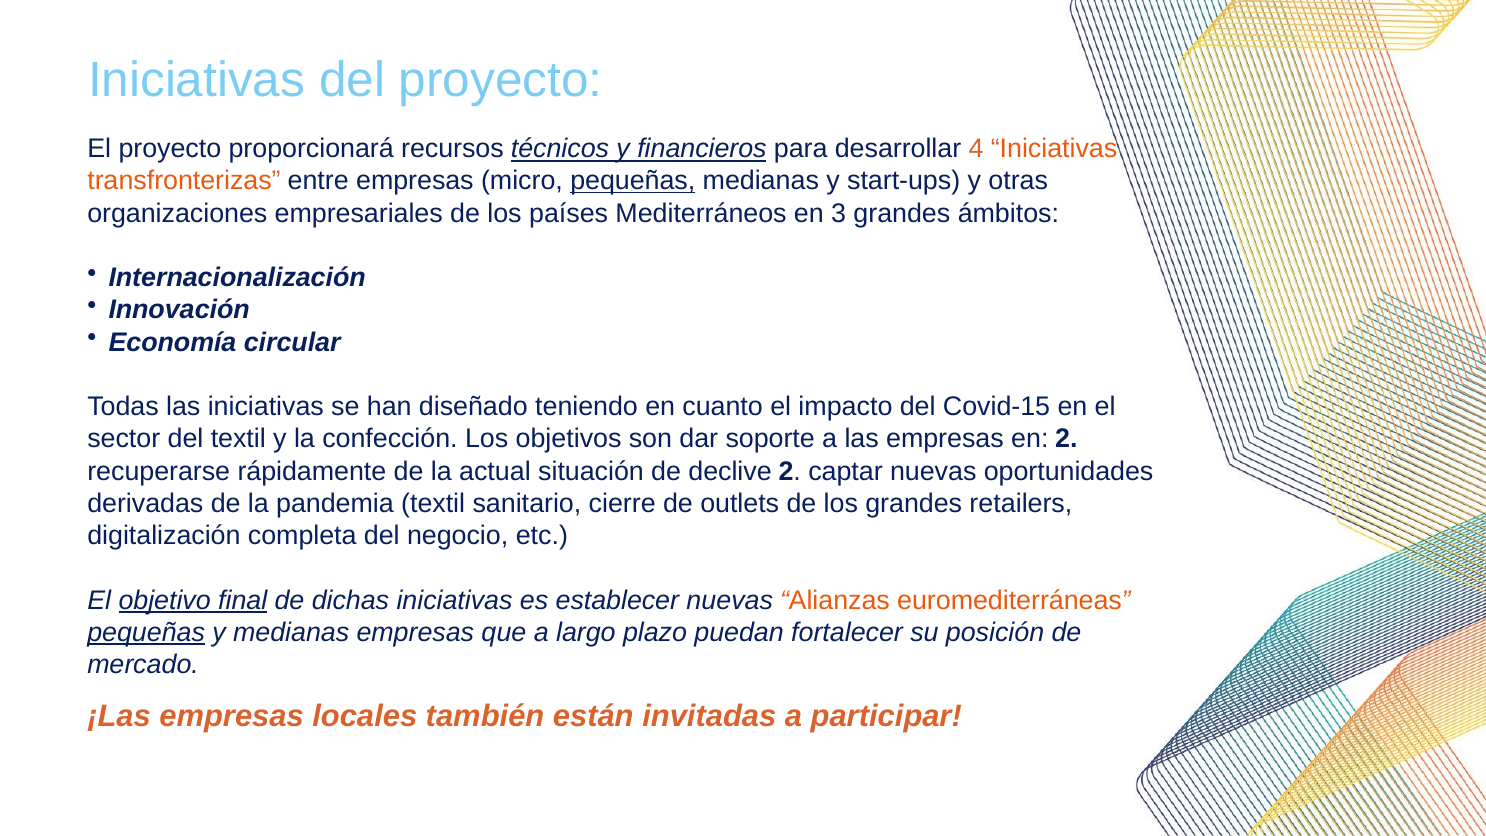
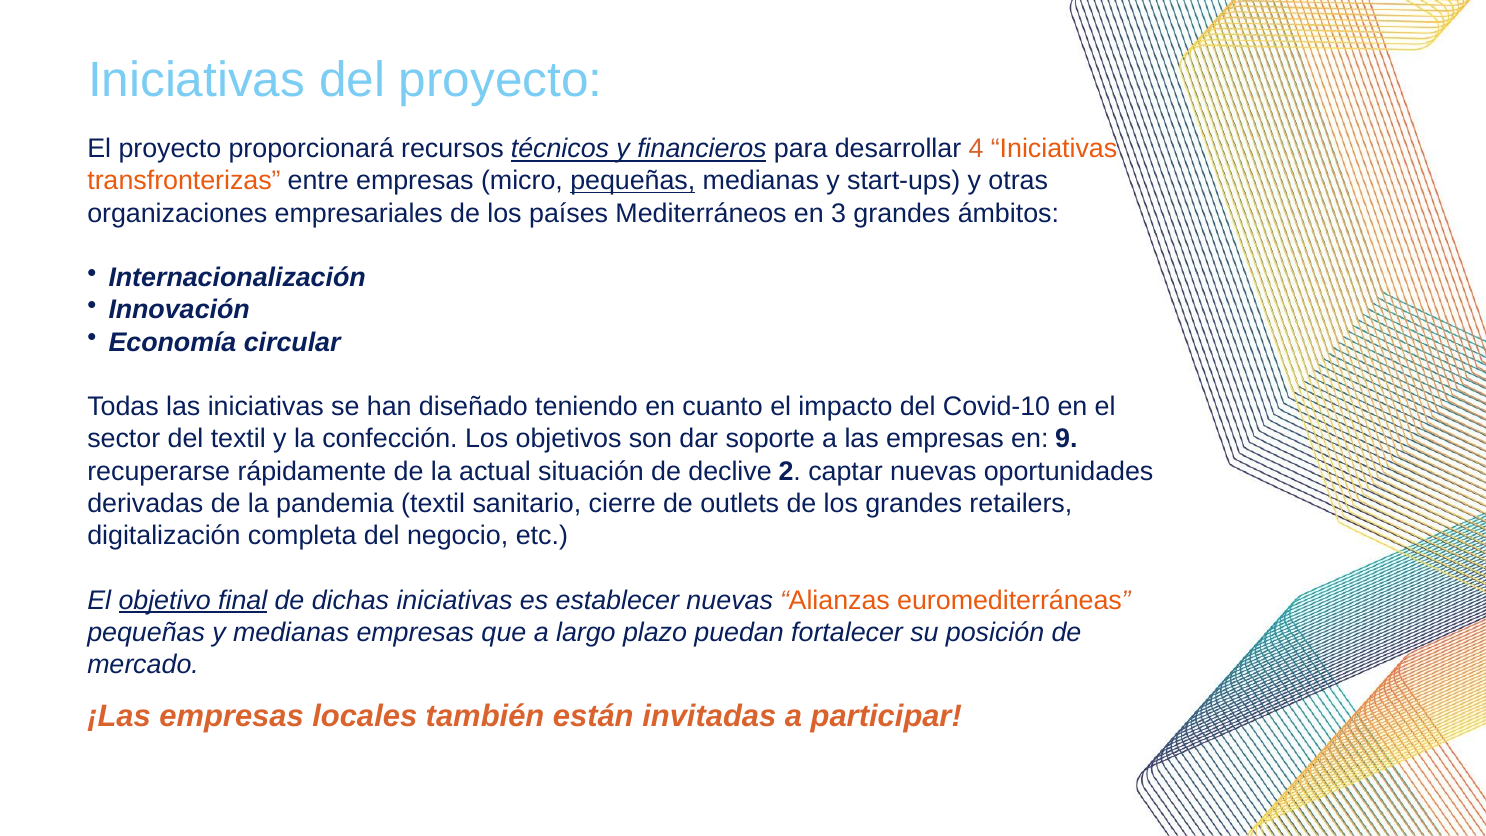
Covid-15: Covid-15 -> Covid-10 (997, 407)
en 2: 2 -> 9 (1066, 439)
pequeñas underline: present -> none (146, 632)
